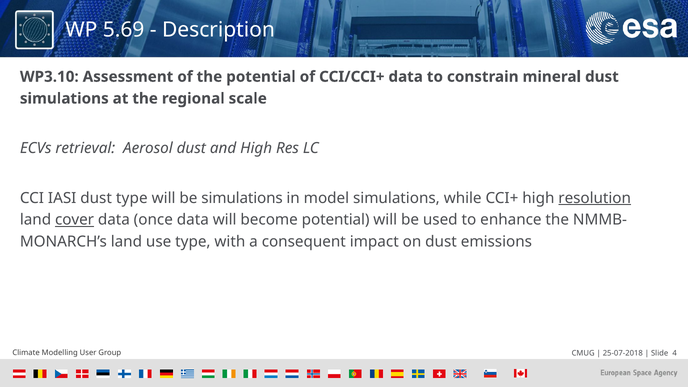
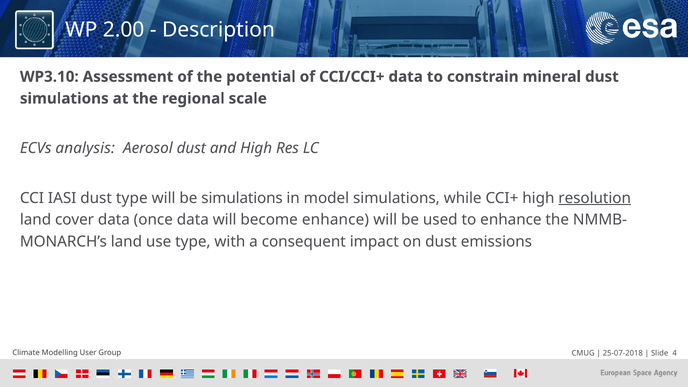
5.69: 5.69 -> 2.00 (124, 30)
retrieval: retrieval -> analysis (85, 148)
cover underline: present -> none (75, 220)
become potential: potential -> enhance (335, 220)
